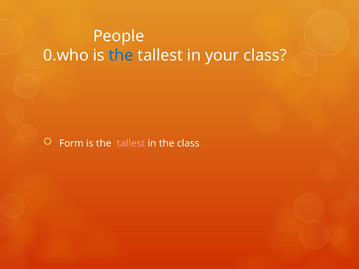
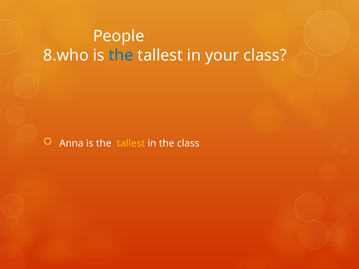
0.who: 0.who -> 8.who (66, 55)
Form: Form -> Anna (71, 143)
tallest colour: pink -> yellow (131, 143)
